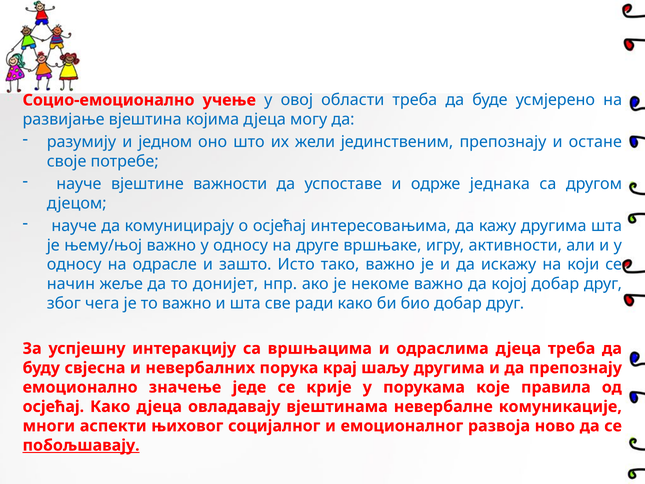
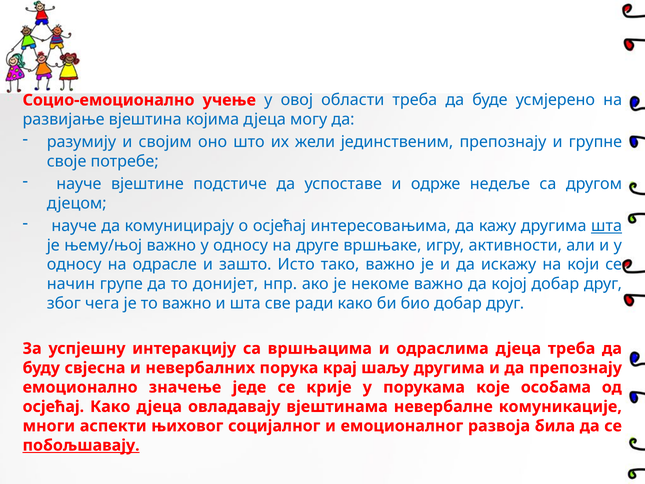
једном: једном -> својим (165, 142)
остане: остане -> групне (595, 142)
важности: важности -> подстиче (230, 184)
једнака: једнака -> недеље (500, 184)
шта underline: none -> present (607, 226)
жеље: жеље -> групе (121, 284)
правила: правила -> особама (556, 387)
ново: ново -> била (555, 426)
